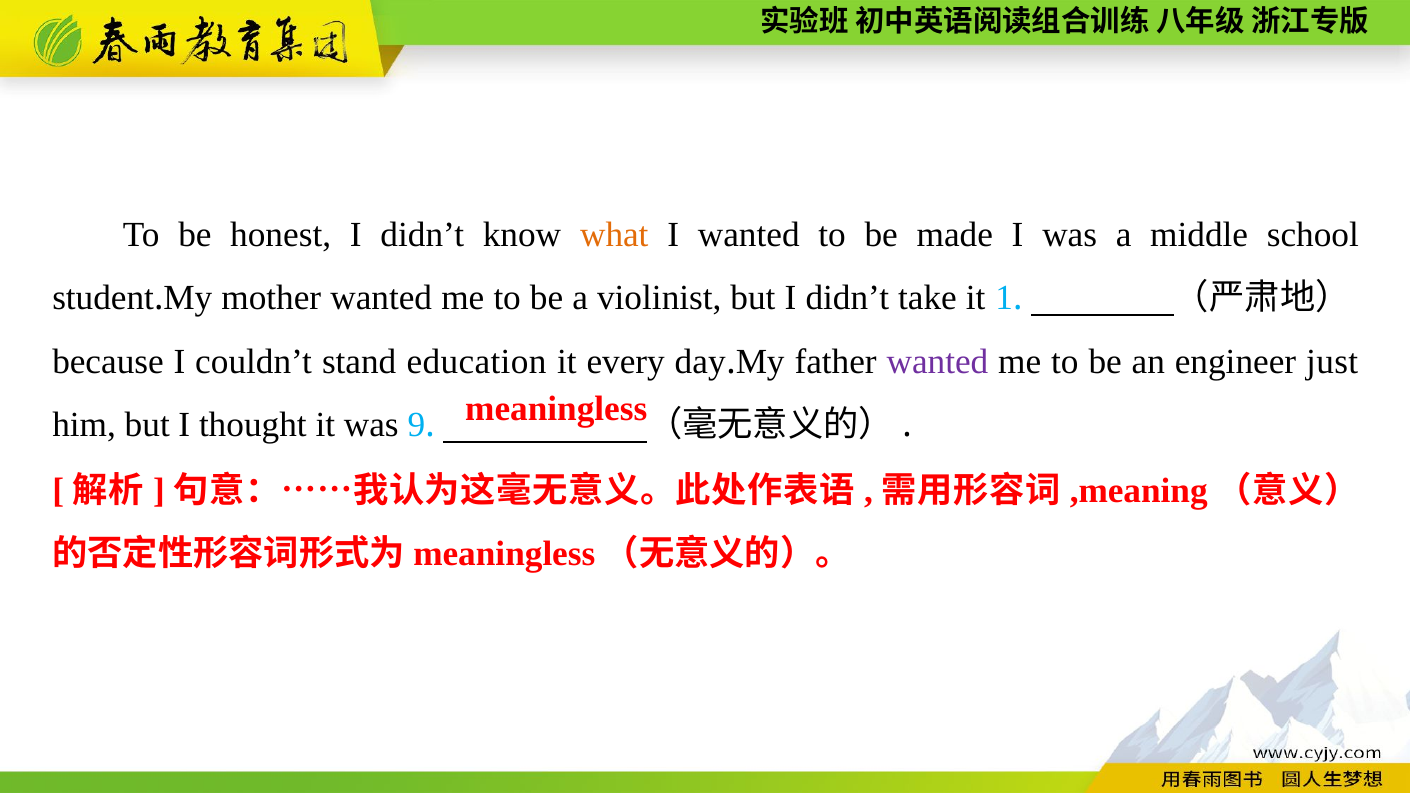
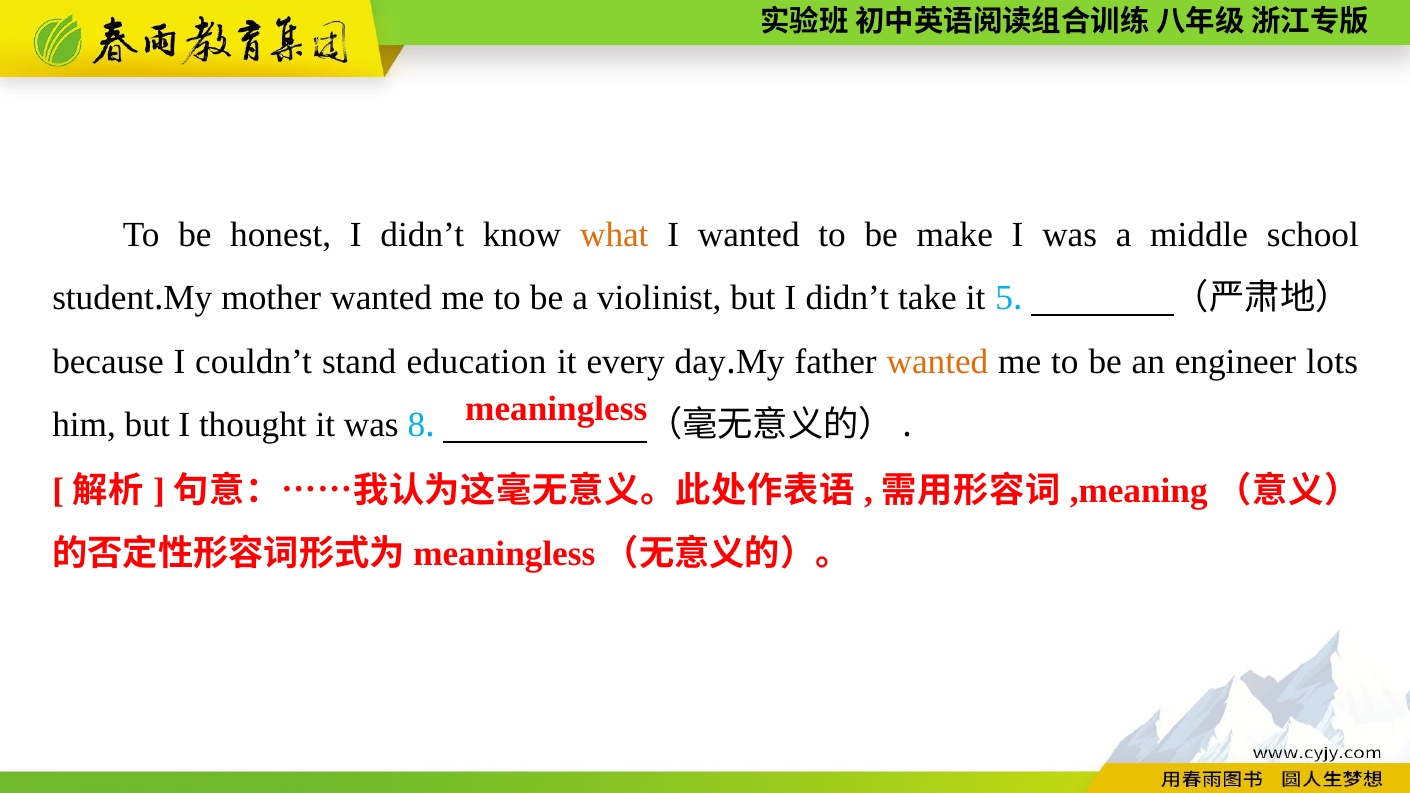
made: made -> make (955, 235)
1: 1 -> 5 (1004, 298)
wanted colour: purple -> orange (937, 362)
just: just -> lots (1332, 362)
9: 9 -> 8 (416, 425)
